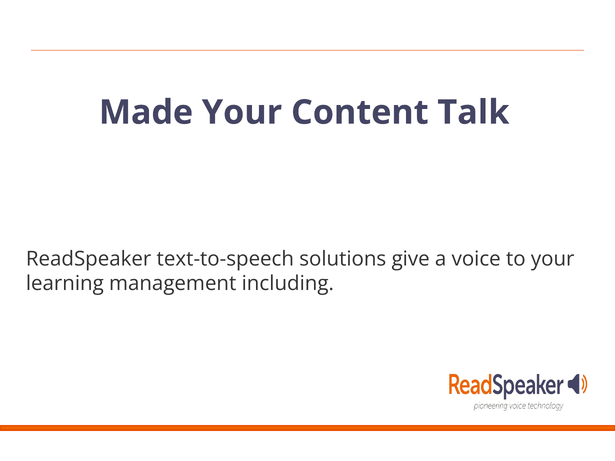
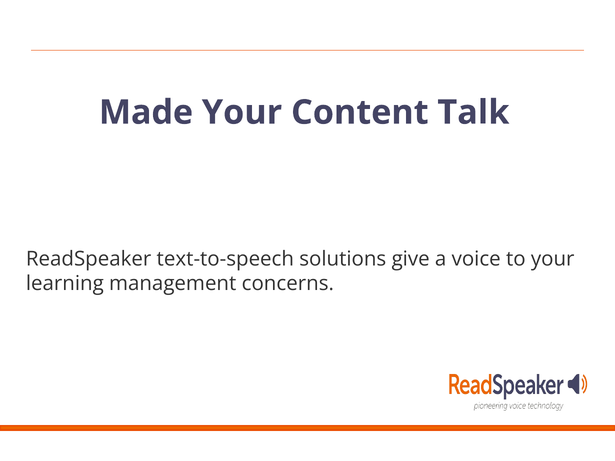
including: including -> concerns (288, 284)
